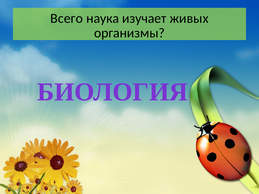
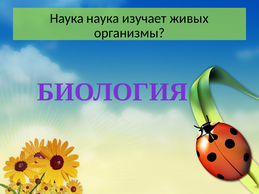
Всего: Всего -> Наука (67, 18)
